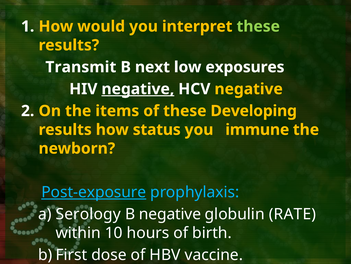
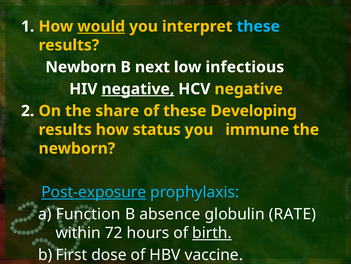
would underline: none -> present (101, 26)
these colour: light green -> light blue (258, 26)
Transmit: Transmit -> Newborn (81, 67)
exposures: exposures -> infectious (245, 67)
items: items -> share (117, 111)
Serology: Serology -> Function (88, 214)
B negative: negative -> absence (170, 214)
10: 10 -> 72 (114, 232)
birth underline: none -> present (212, 232)
